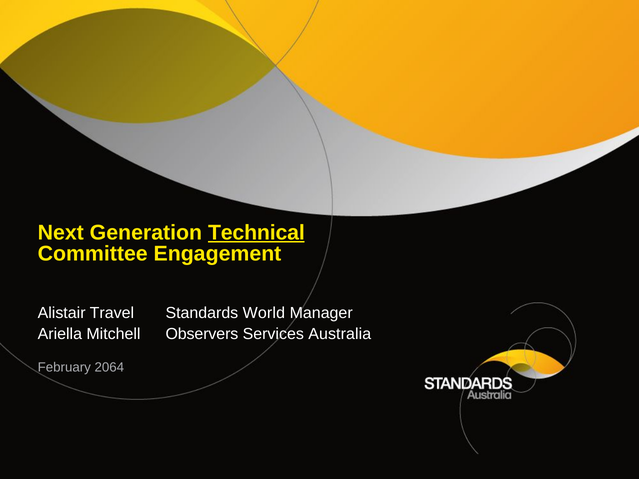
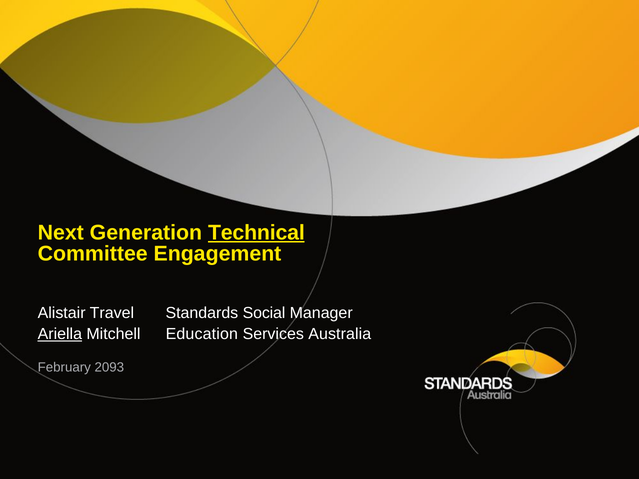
World: World -> Social (264, 313)
Ariella underline: none -> present (60, 334)
Observers: Observers -> Education (202, 334)
2064: 2064 -> 2093 (109, 367)
